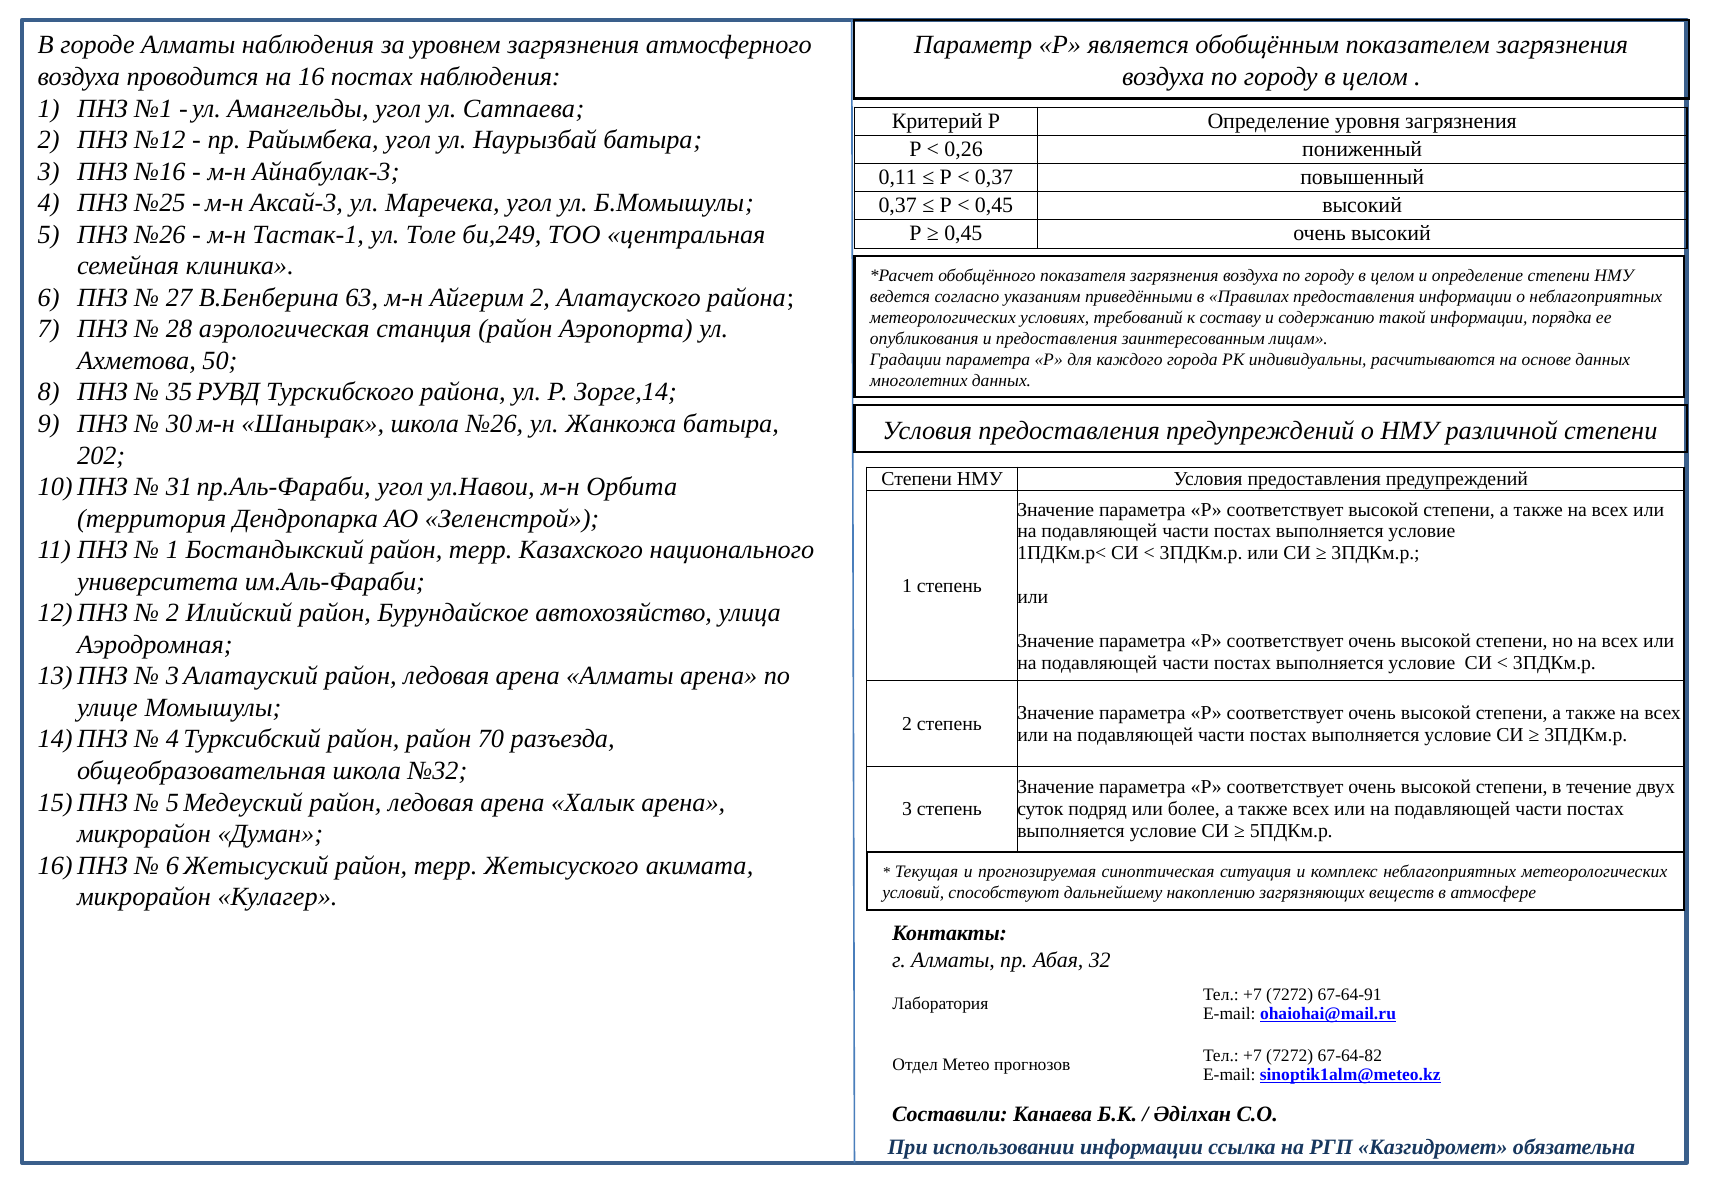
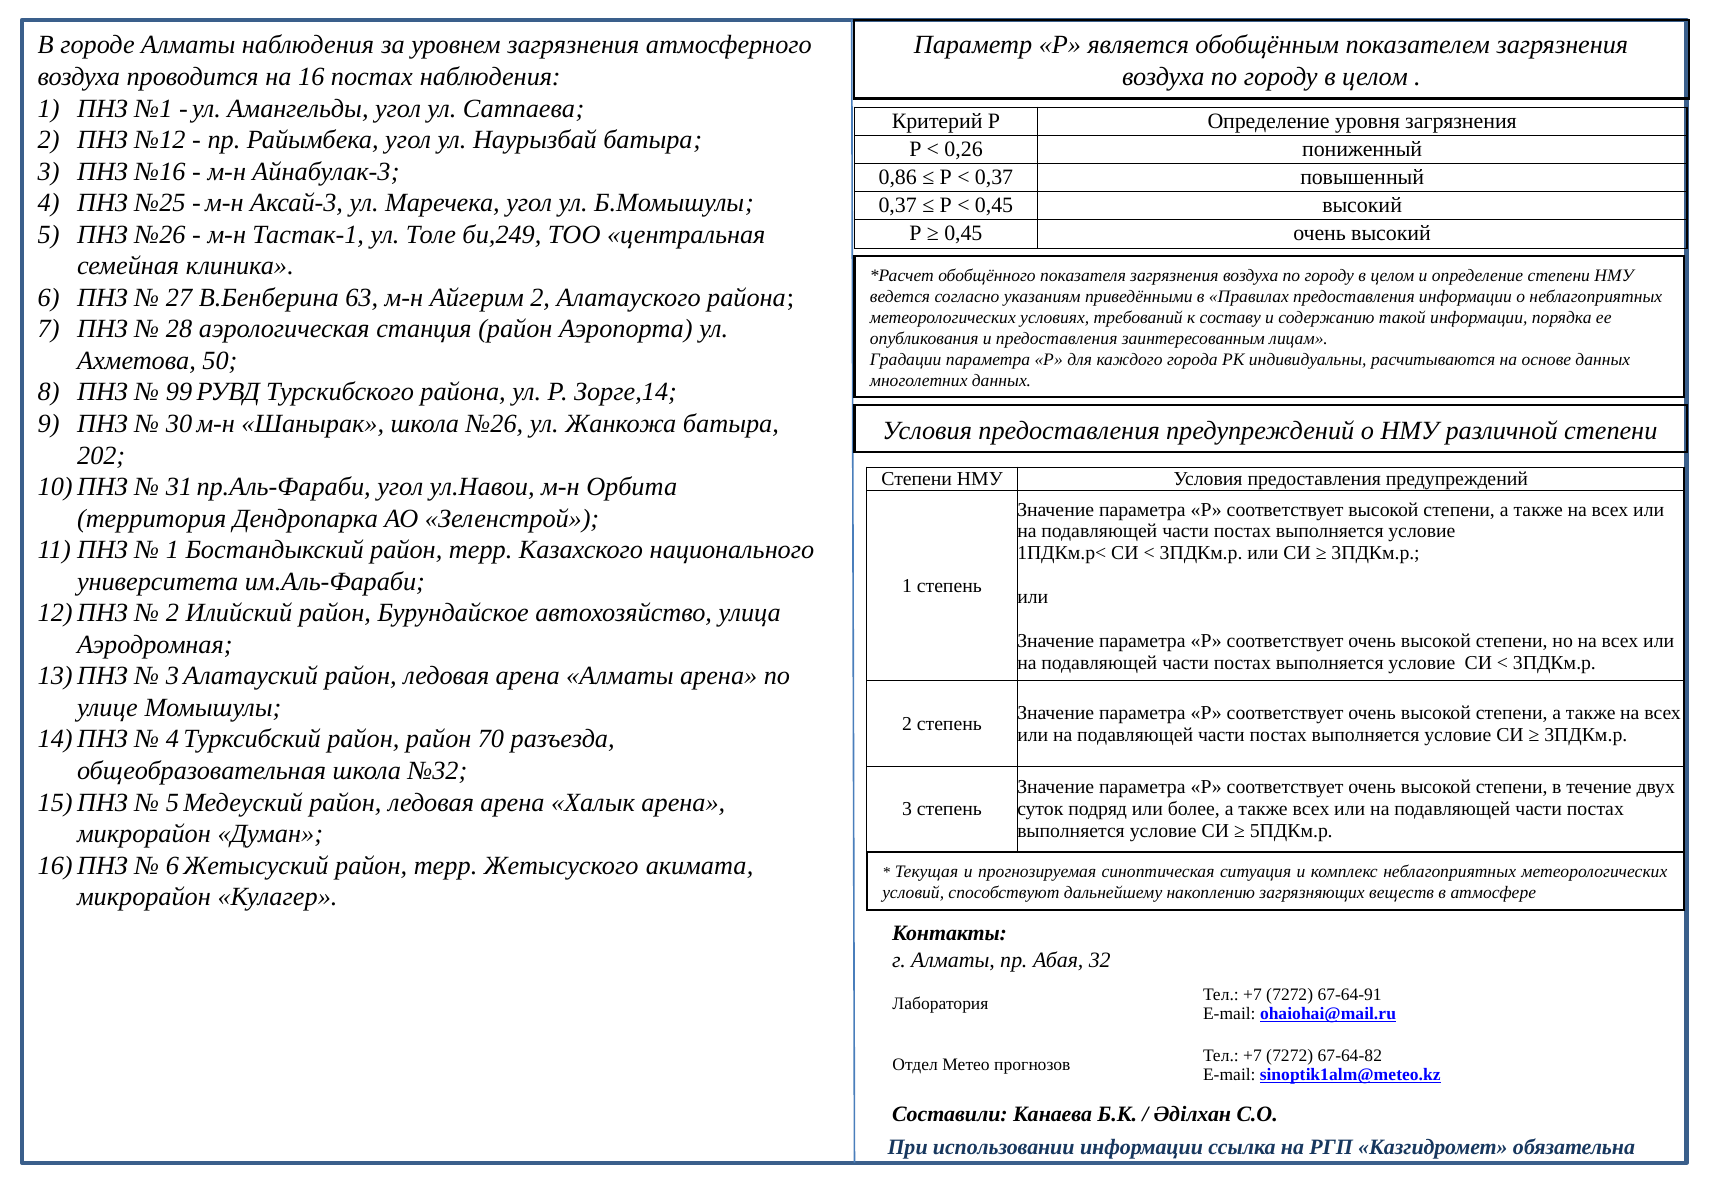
0,11: 0,11 -> 0,86 (898, 177)
35: 35 -> 99 (179, 392)
